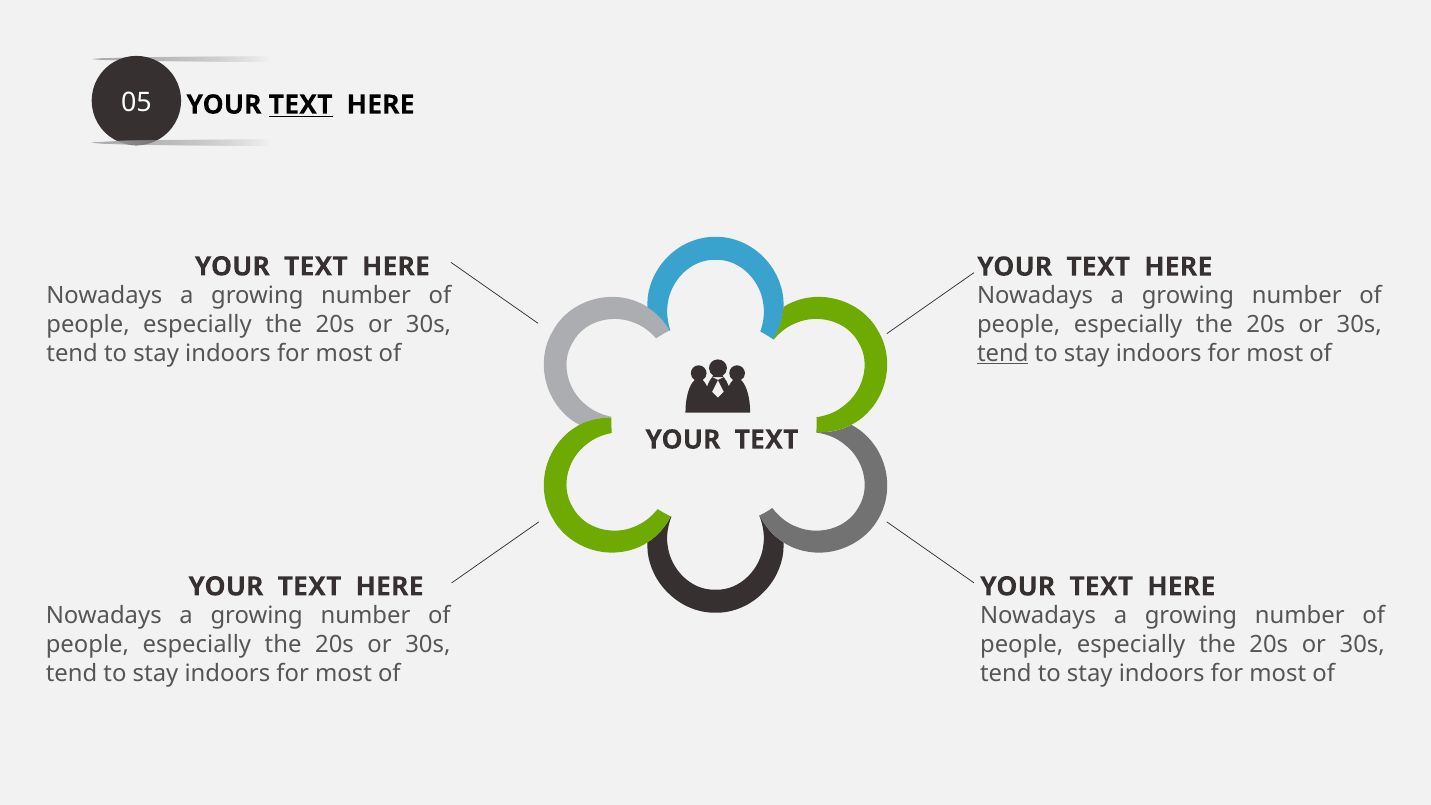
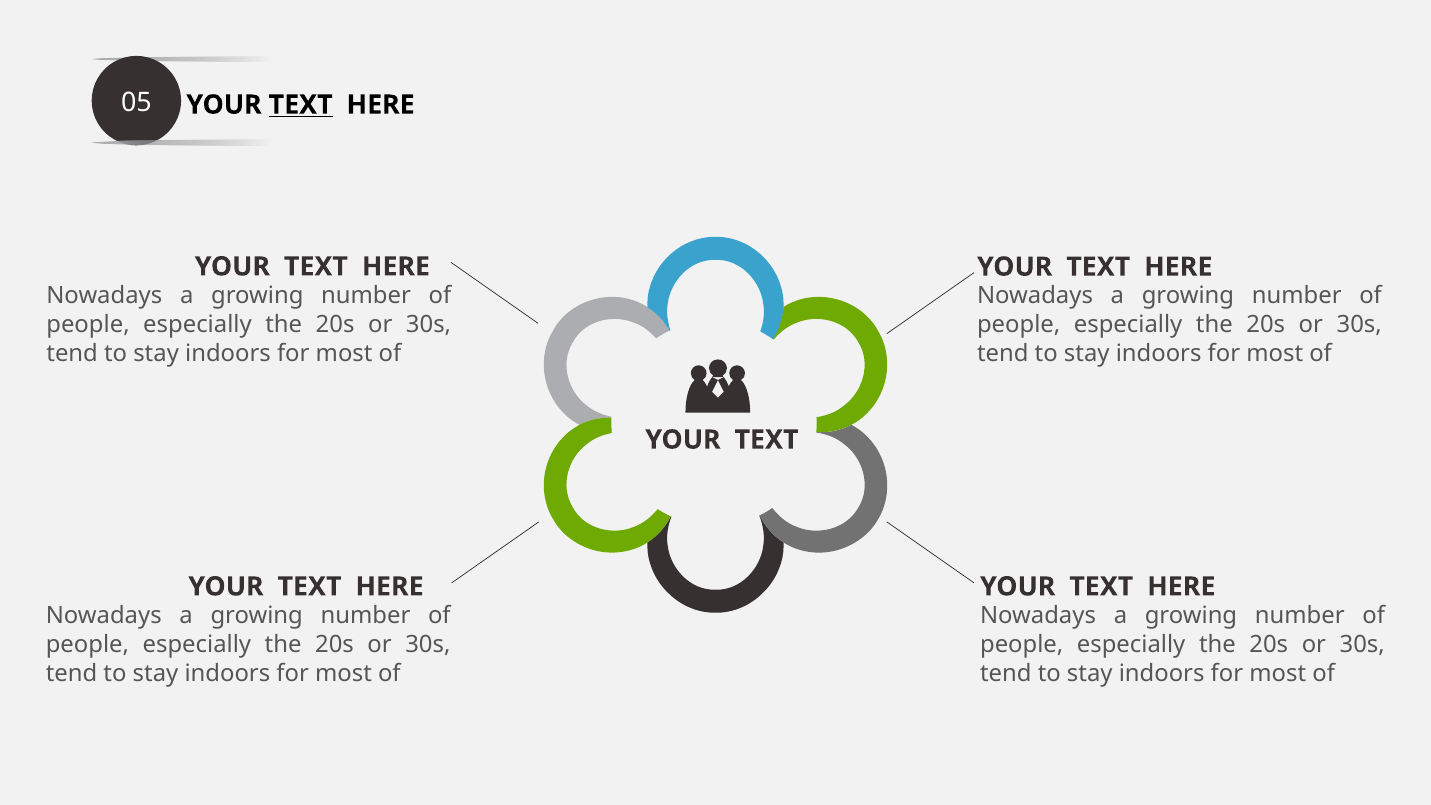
tend underline: present -> none (1003, 353)
